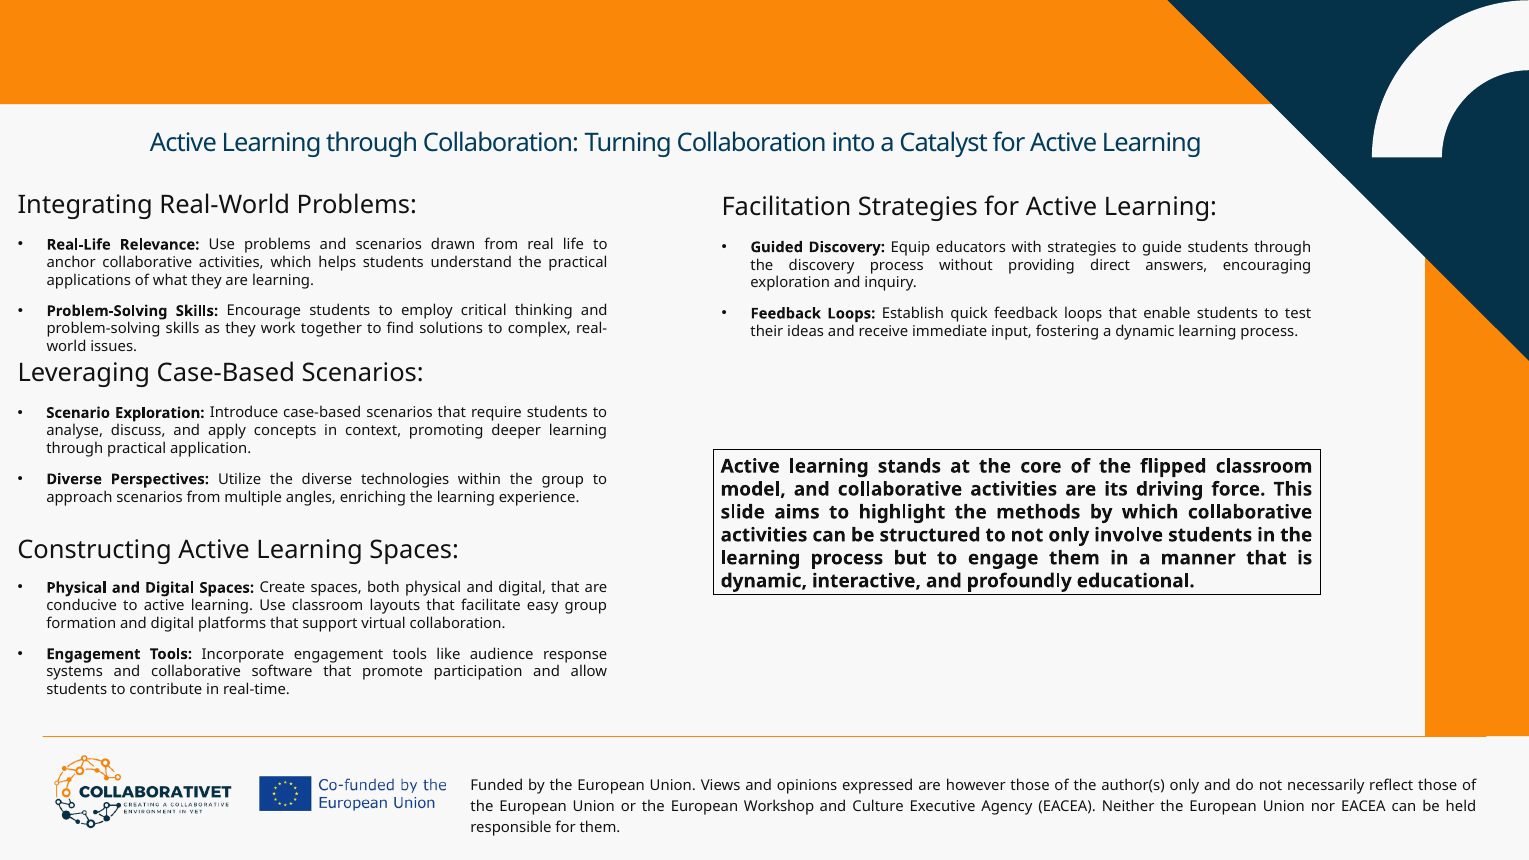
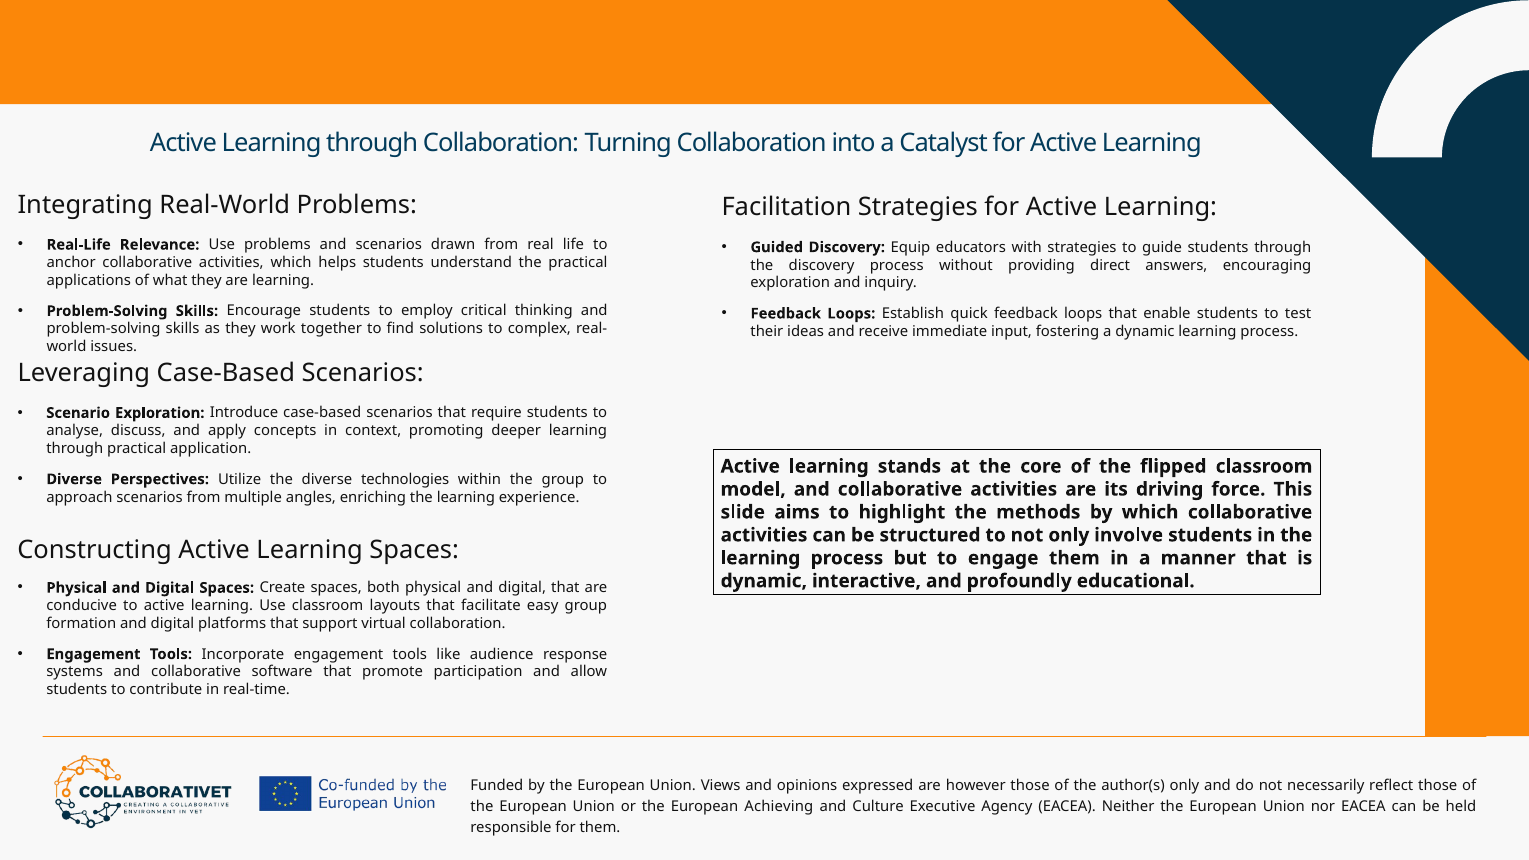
Workshop: Workshop -> Achieving (779, 807)
